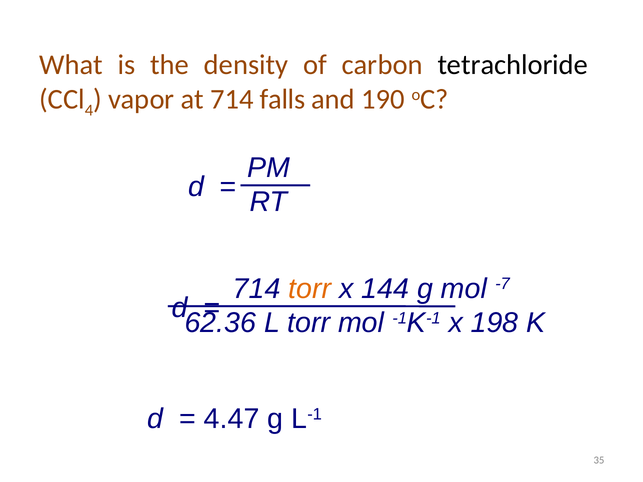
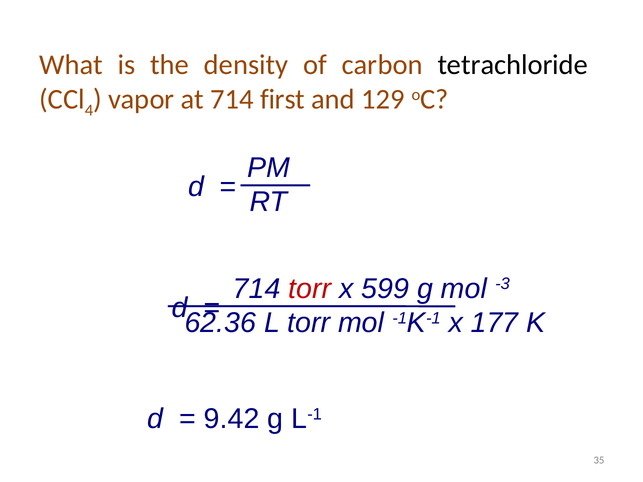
falls: falls -> first (283, 99)
190: 190 -> 129 (383, 99)
torr colour: orange -> red (310, 289)
144: 144 -> 599 (385, 289)
-7: -7 -> -3 (502, 284)
198: 198 -> 177 (495, 323)
4.47: 4.47 -> 9.42 (232, 419)
